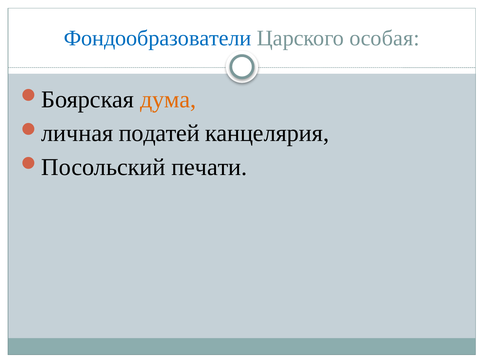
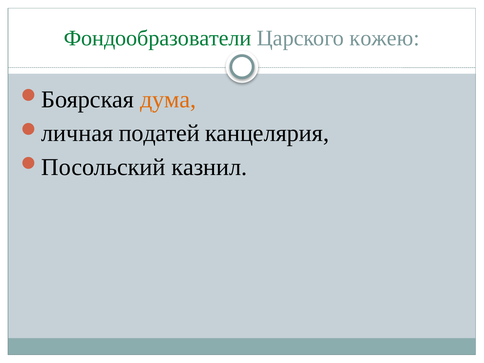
Фондообразователи colour: blue -> green (158, 38)
особая: особая -> кожею (385, 38)
печати: печати -> казнил (209, 167)
